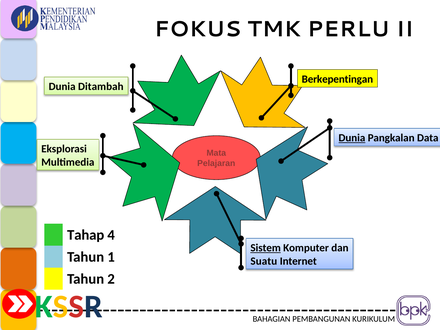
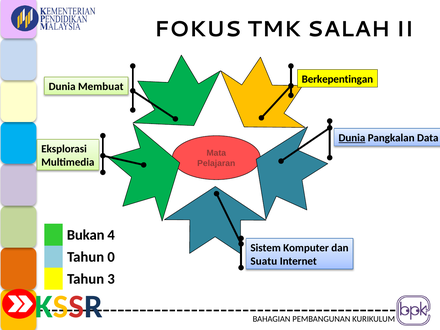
PERLU: PERLU -> SALAH (348, 29)
Ditambah: Ditambah -> Membuat (101, 87)
Tahap: Tahap -> Bukan (86, 235)
Sistem underline: present -> none (266, 248)
1: 1 -> 0 (111, 257)
2: 2 -> 3 (111, 279)
